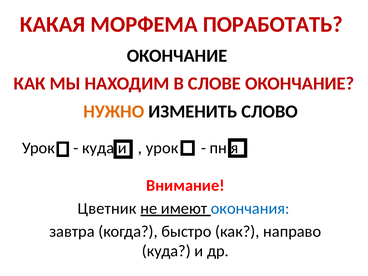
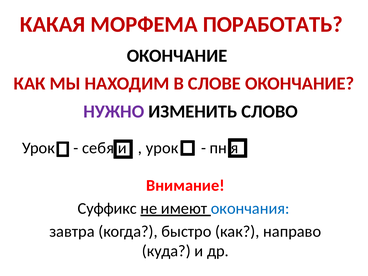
НУЖНО colour: orange -> purple (114, 112)
куда: куда -> себя (98, 148)
Цветник: Цветник -> Суффикс (107, 209)
